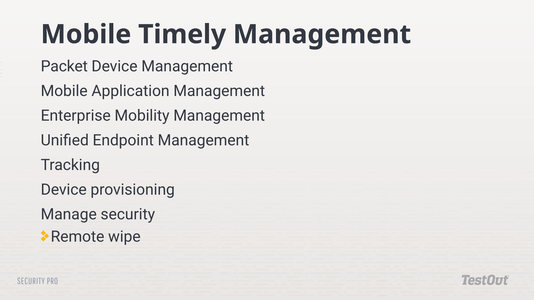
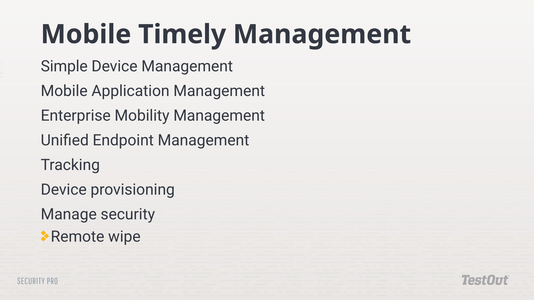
Packet: Packet -> Simple (64, 66)
